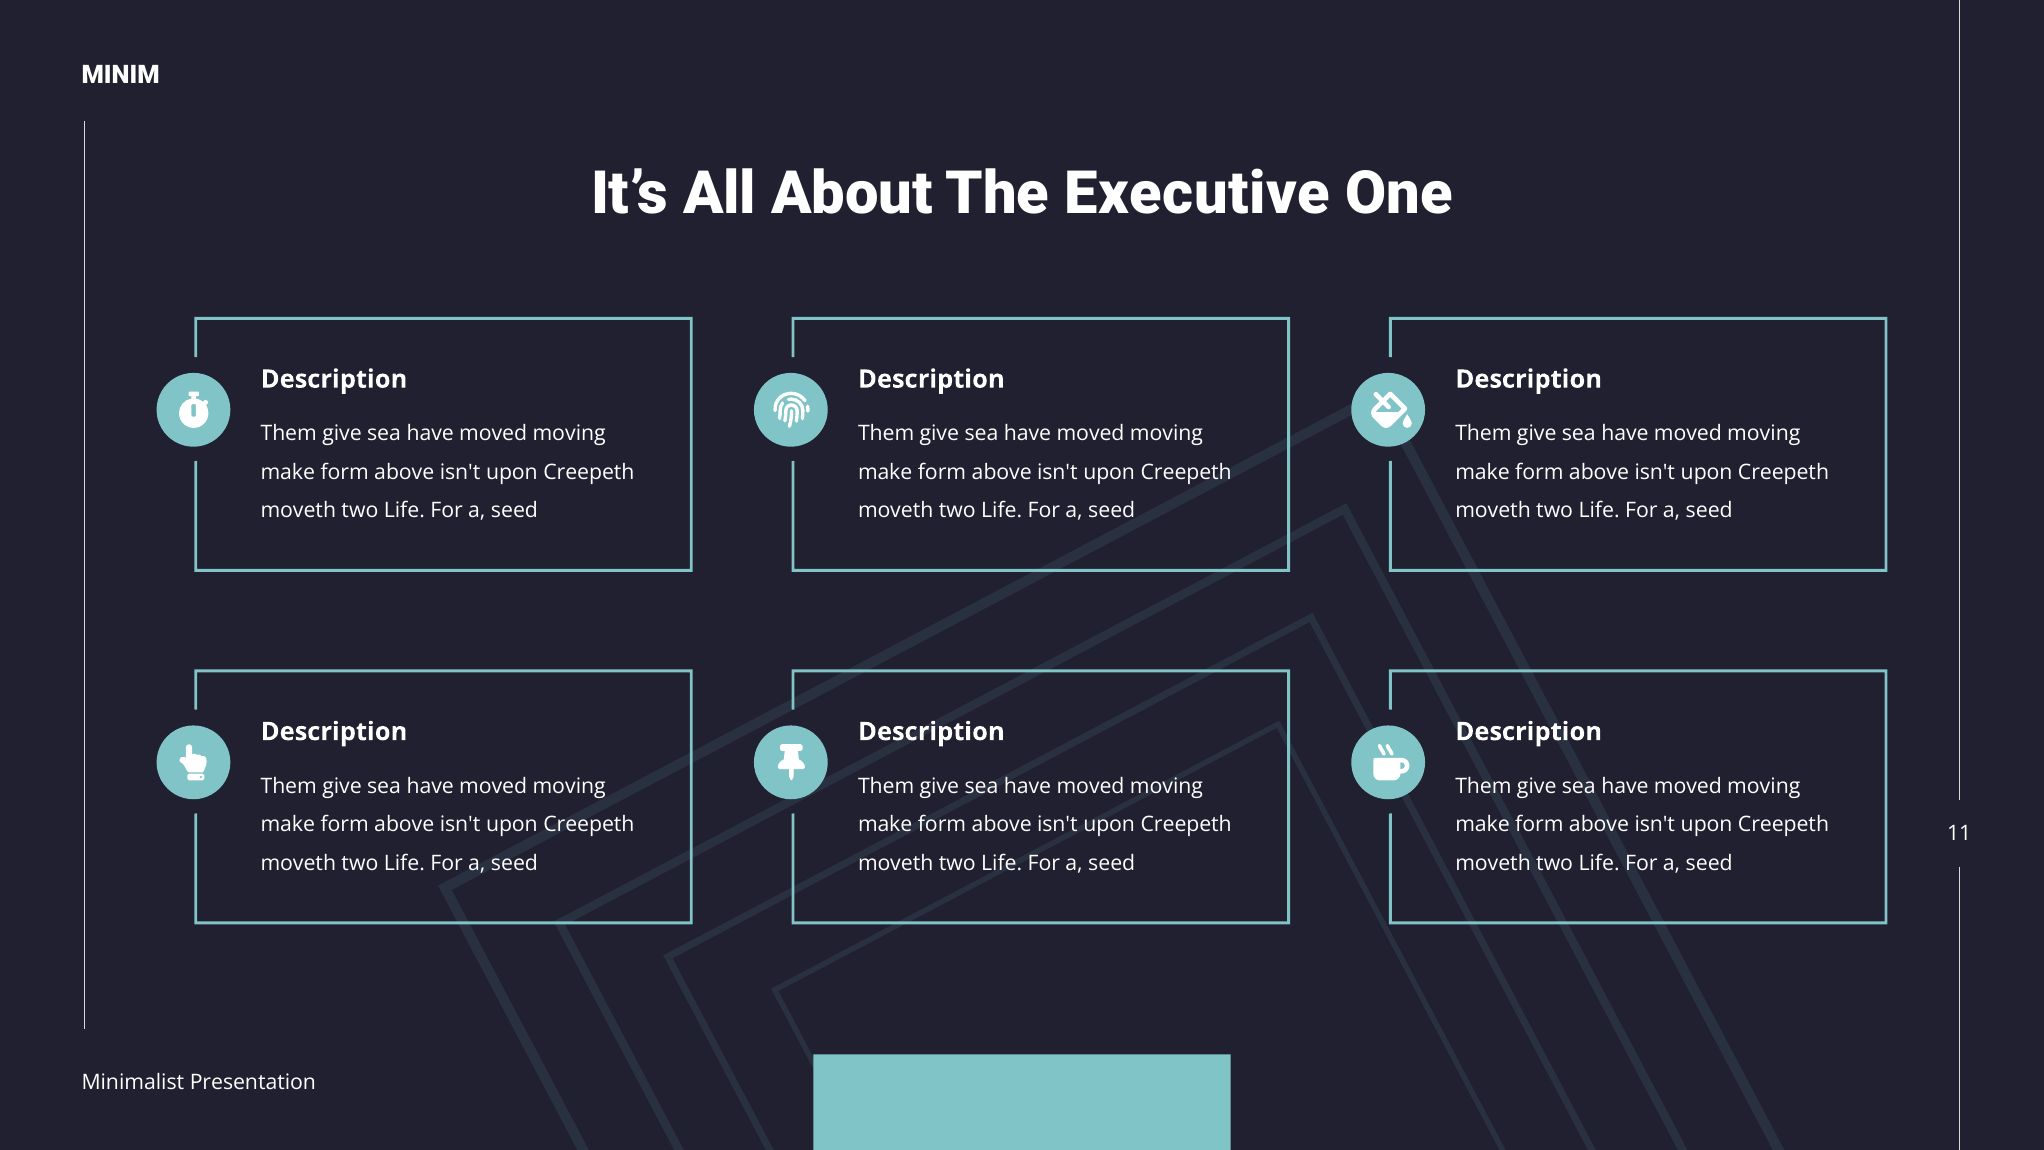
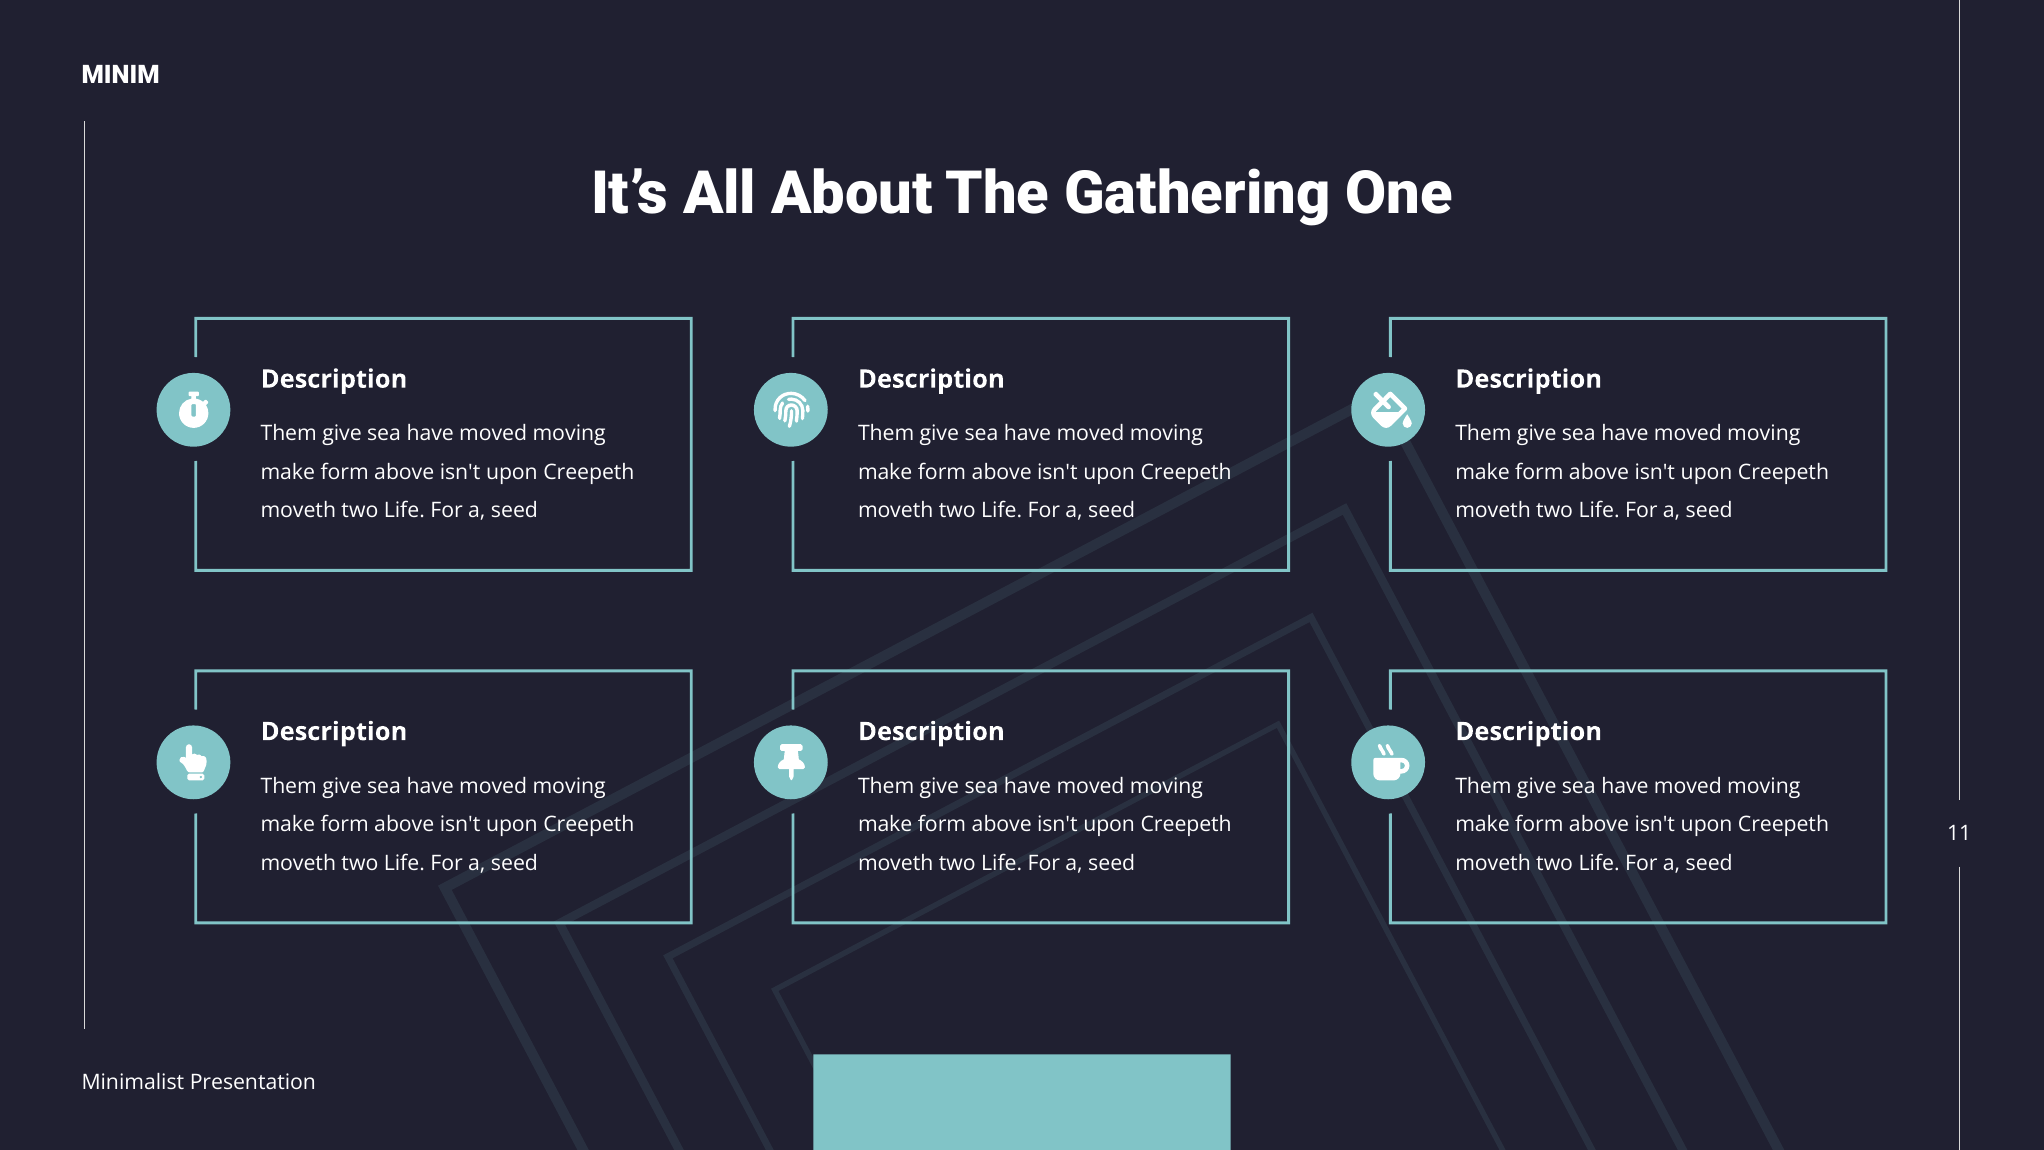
Executive: Executive -> Gathering (1197, 194)
